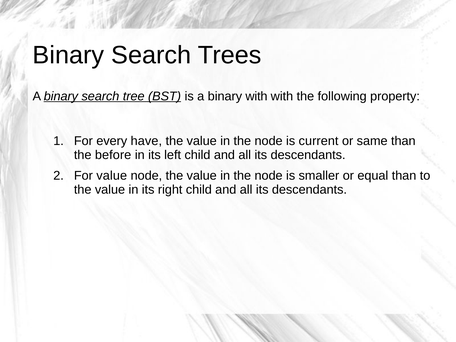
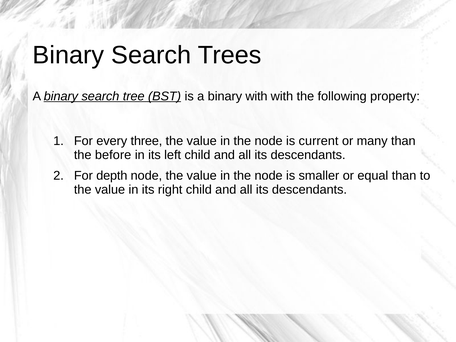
have: have -> three (146, 141)
same: same -> many (372, 141)
For value: value -> depth (112, 176)
